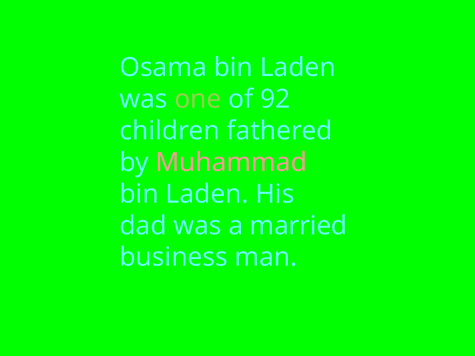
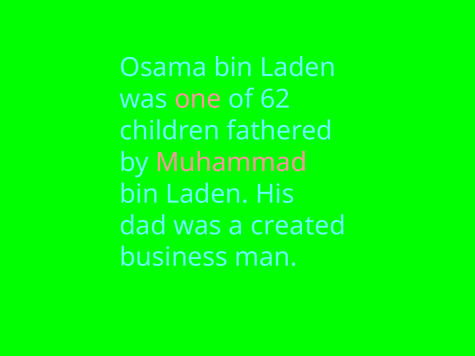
one colour: light green -> pink (198, 99)
92: 92 -> 62 (275, 99)
married: married -> created (298, 226)
